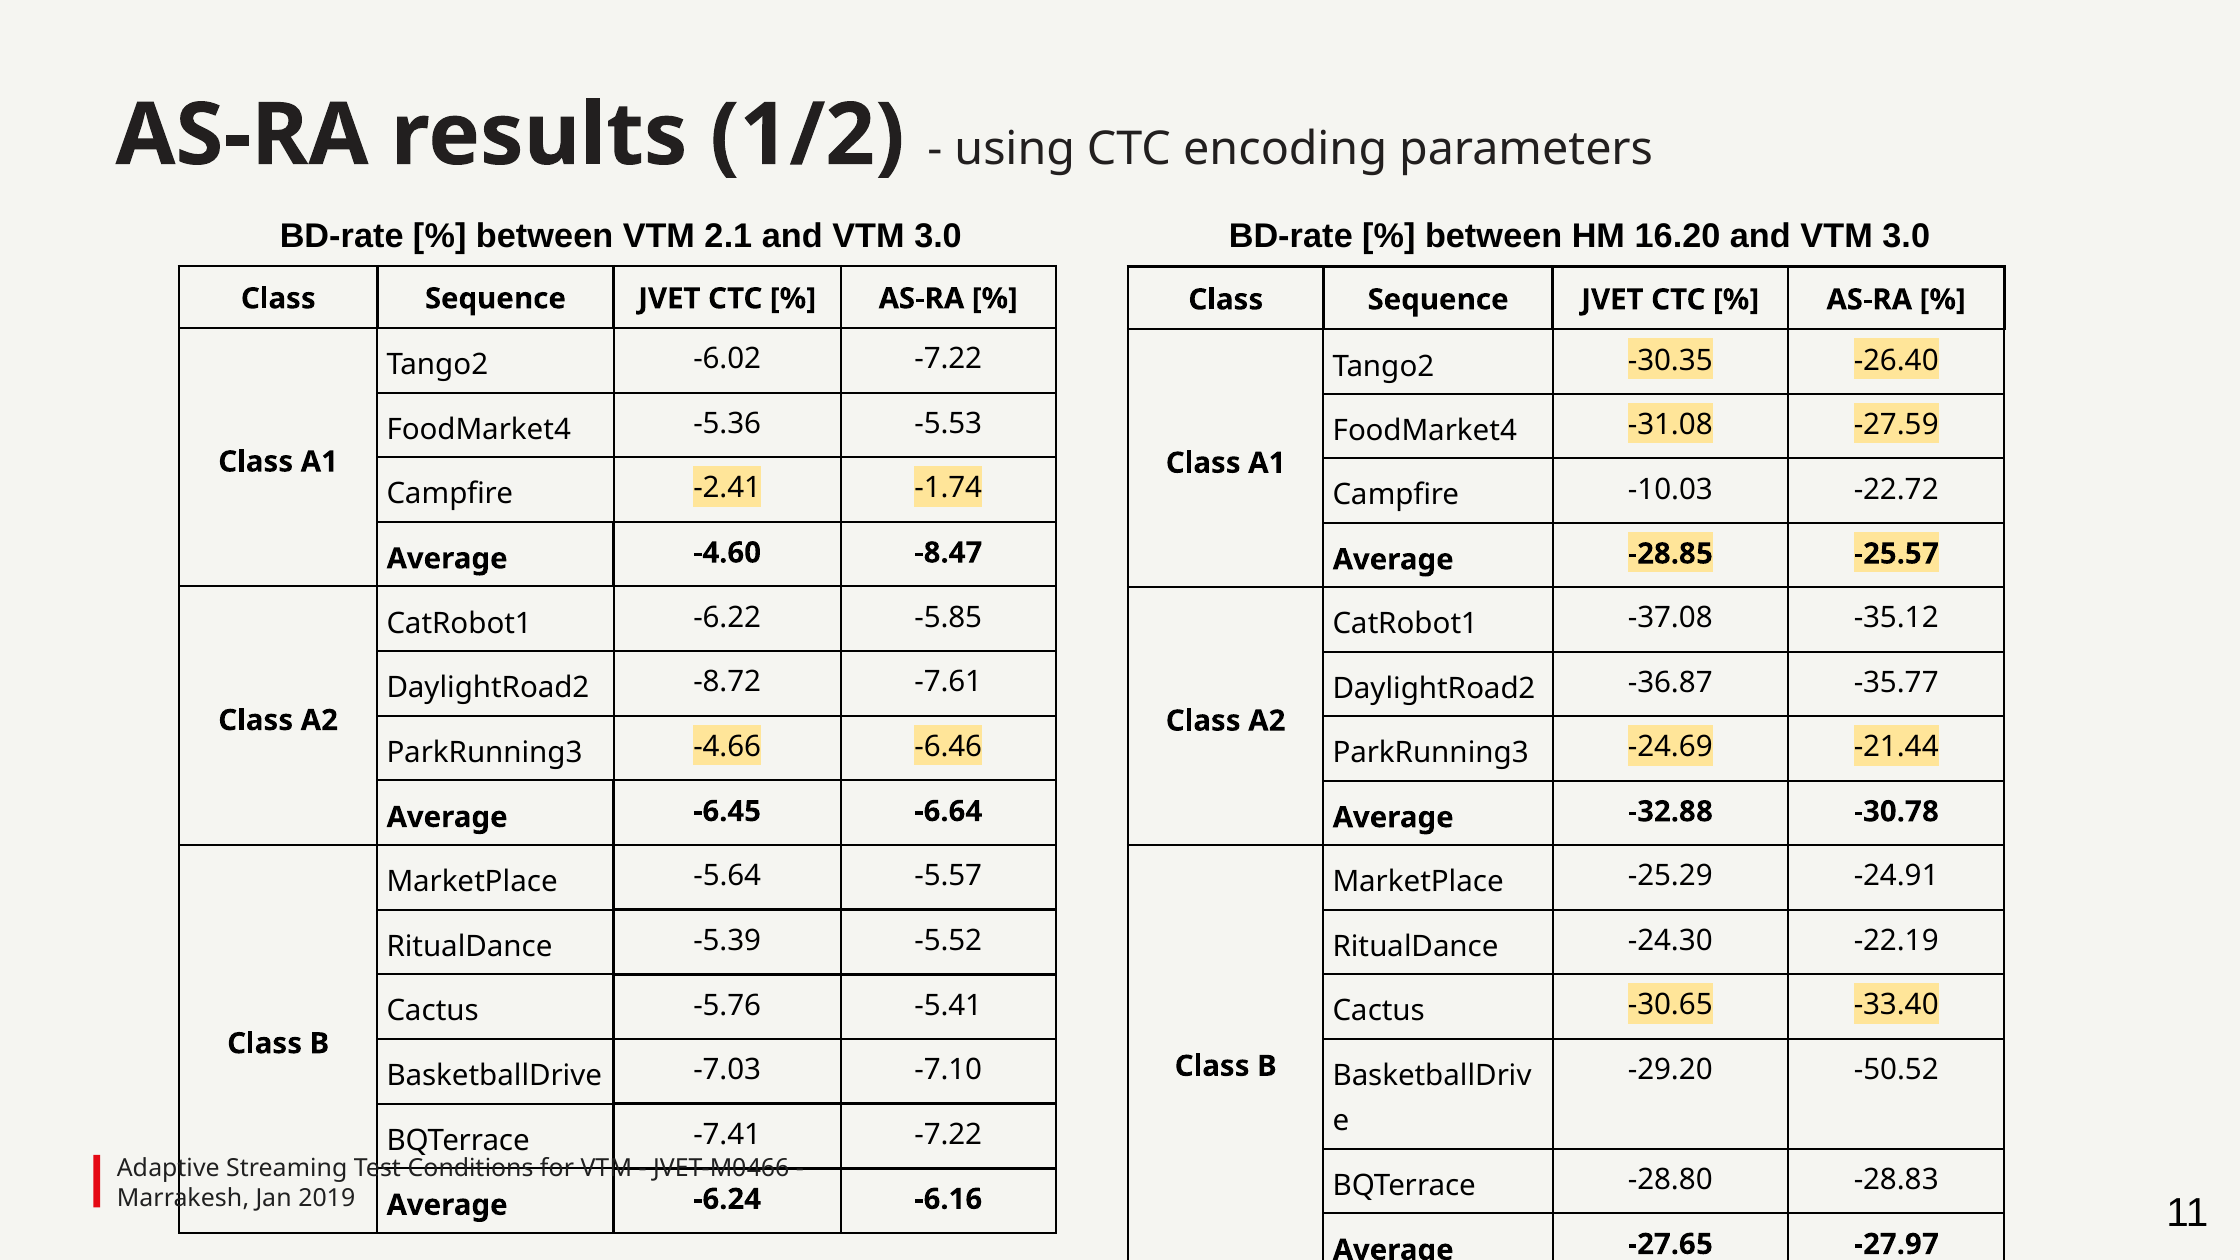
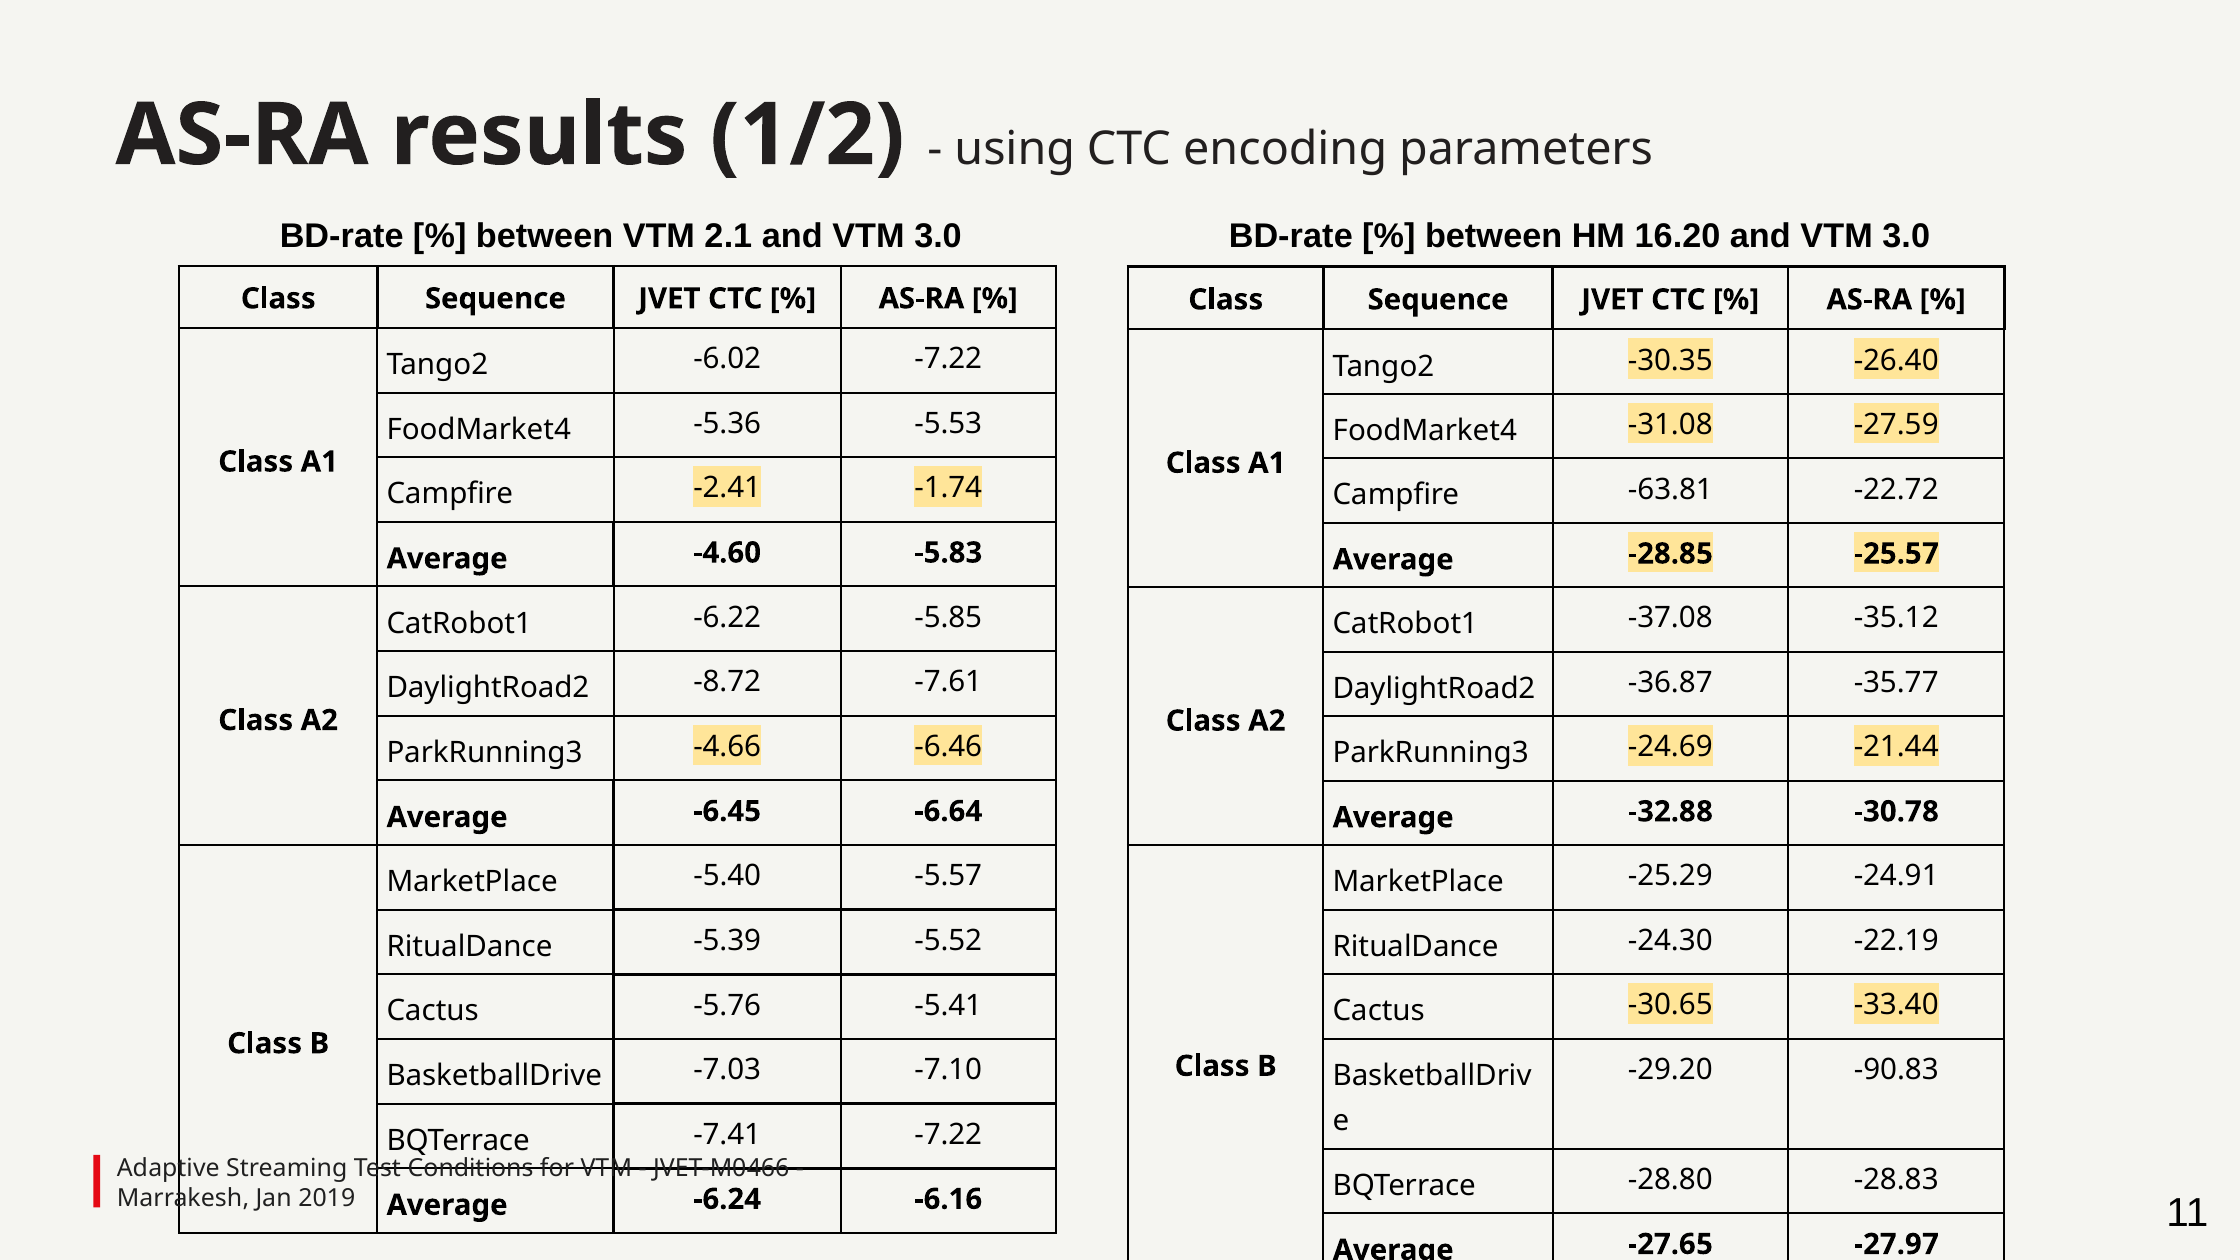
-10.03: -10.03 -> -63.81 (1670, 489)
-8.47: -8.47 -> -5.83 (948, 553)
-5.64: -5.64 -> -5.40 (727, 876)
-50.52: -50.52 -> -90.83 (1896, 1070)
